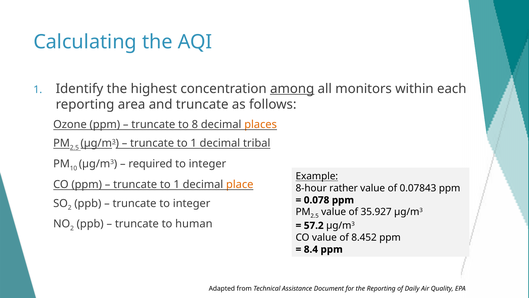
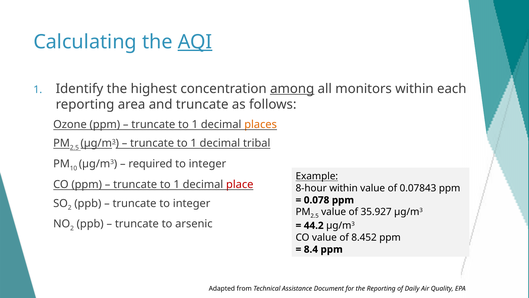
AQI underline: none -> present (195, 42)
8: 8 -> 1 (195, 124)
place colour: orange -> red (240, 184)
8-hour rather: rather -> within (344, 188)
human: human -> arsenic (194, 224)
57.2: 57.2 -> 44.2 (314, 225)
